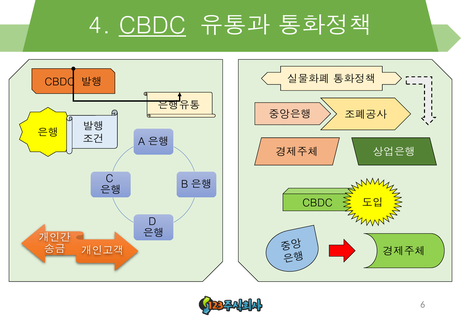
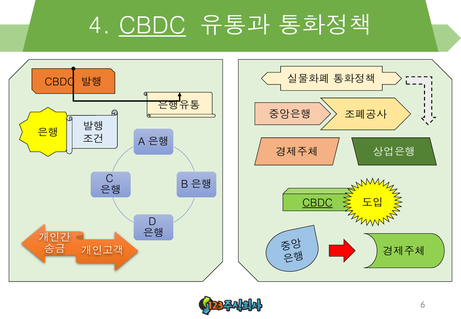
CBDC underline: none -> present (317, 203)
